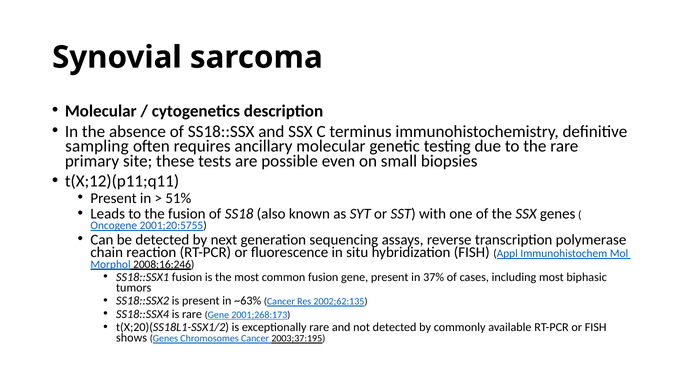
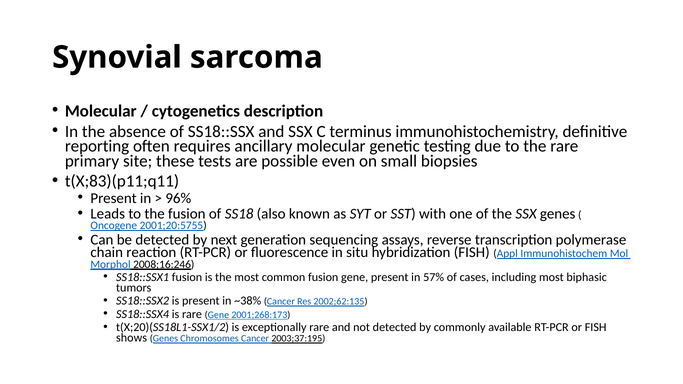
sampling: sampling -> reporting (97, 146)
t(X;12)(p11;q11: t(X;12)(p11;q11 -> t(X;83)(p11;q11 (122, 181)
51%: 51% -> 96% (178, 198)
37%: 37% -> 57% (434, 277)
~63%: ~63% -> ~38% (248, 301)
